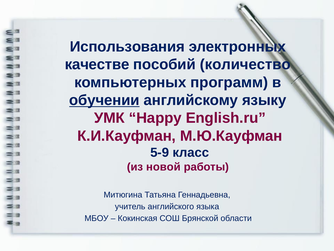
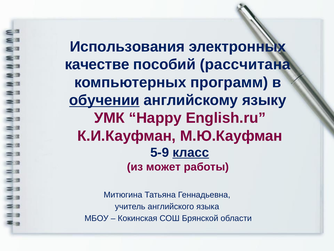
количество: количество -> рассчитана (245, 64)
класс underline: none -> present (191, 152)
новой: новой -> может (163, 167)
